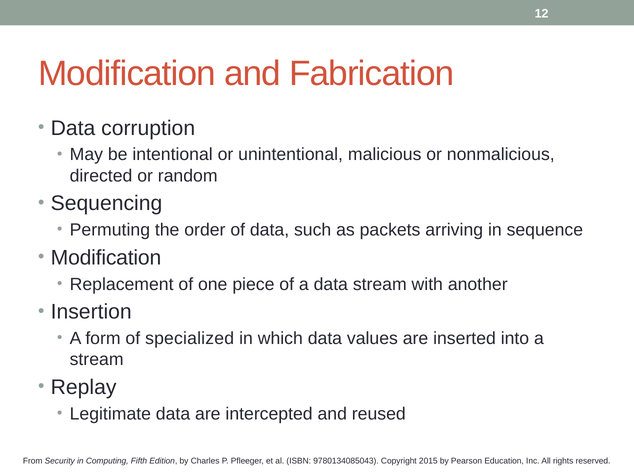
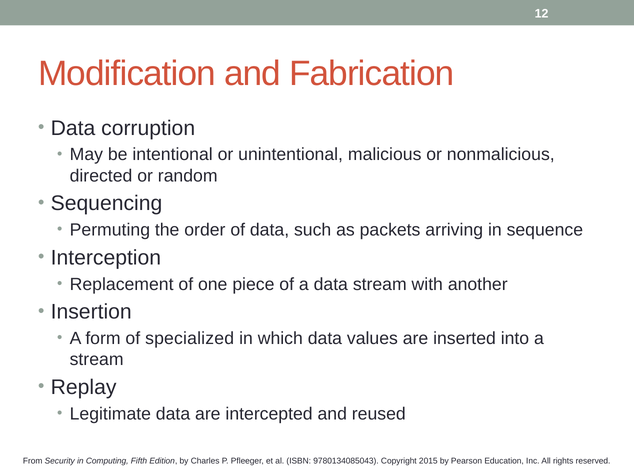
Modification: Modification -> Interception (106, 258)
